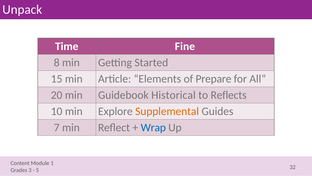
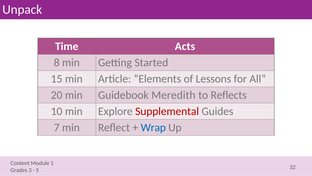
Fine: Fine -> Acts (185, 46)
Prepare: Prepare -> Lessons (213, 79)
Historical: Historical -> Meredith (173, 95)
Supplemental colour: orange -> red (167, 111)
